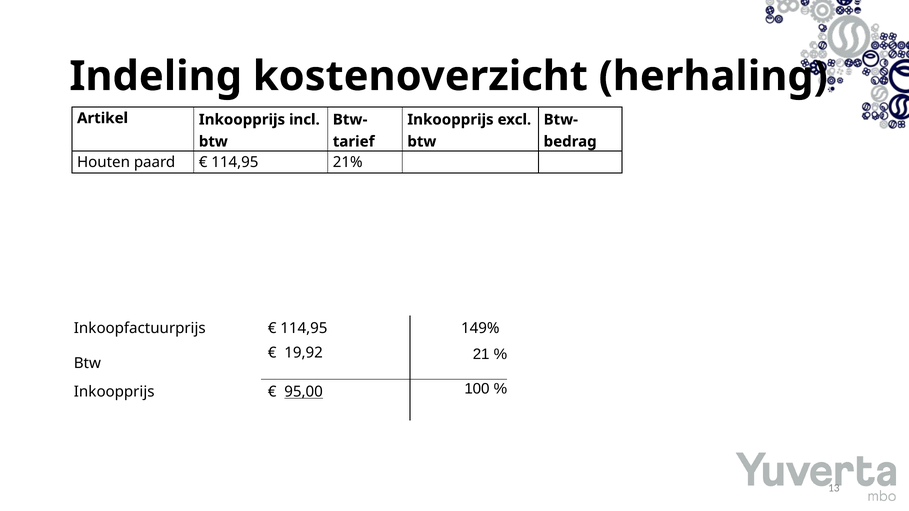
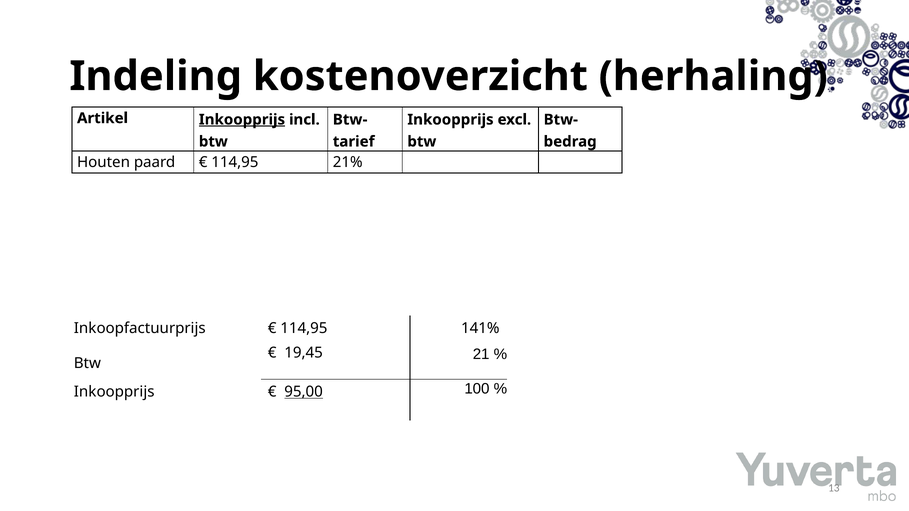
Inkoopprijs underline: none -> present (242, 120)
149%: 149% -> 141% (480, 328)
19,92: 19,92 -> 19,45 (304, 353)
